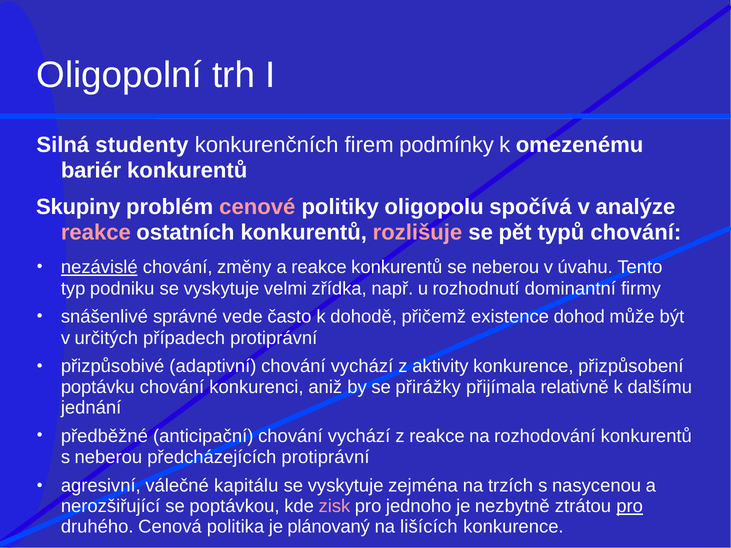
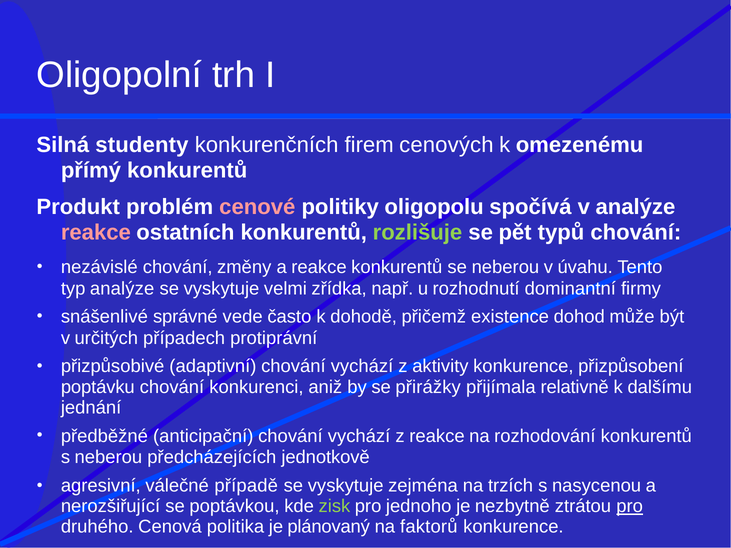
podmínky: podmínky -> cenových (446, 145)
bariér: bariér -> přímý (91, 171)
Skupiny: Skupiny -> Produkt (78, 207)
rozlišuje colour: pink -> light green (417, 233)
nezávislé underline: present -> none (99, 267)
typ podniku: podniku -> analýze (122, 289)
předcházejících protiprávní: protiprávní -> jednotkově (326, 458)
kapitálu: kapitálu -> případě (246, 486)
zisk colour: pink -> light green (334, 507)
lišících: lišících -> faktorů (429, 527)
